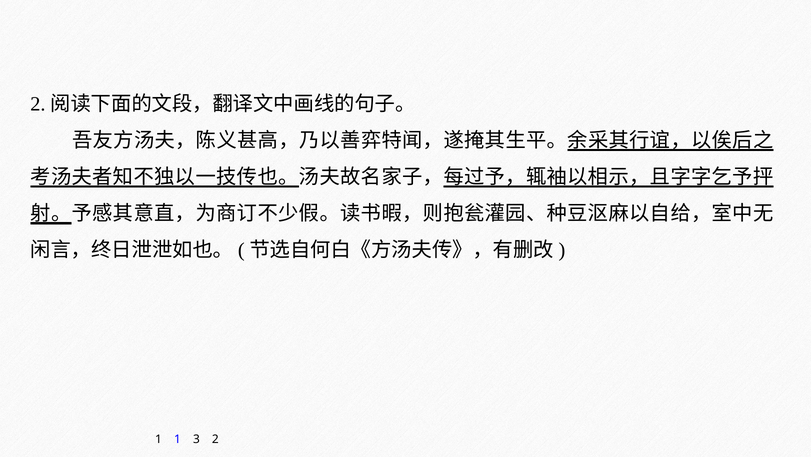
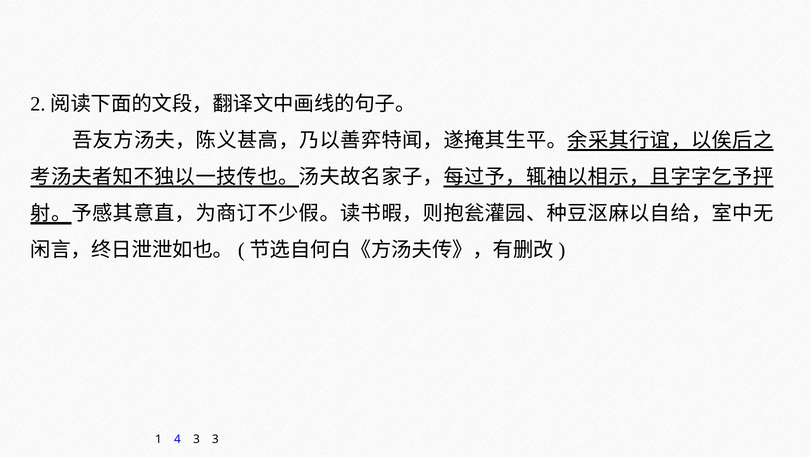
1 1: 1 -> 4 (177, 439)
3 2: 2 -> 3 (215, 439)
